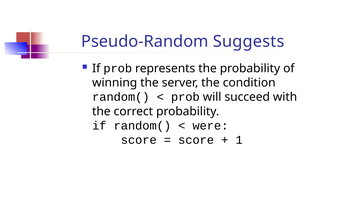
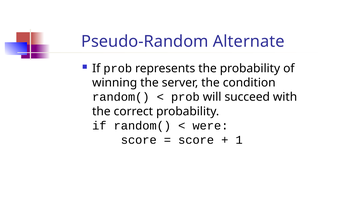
Suggests: Suggests -> Alternate (249, 42)
